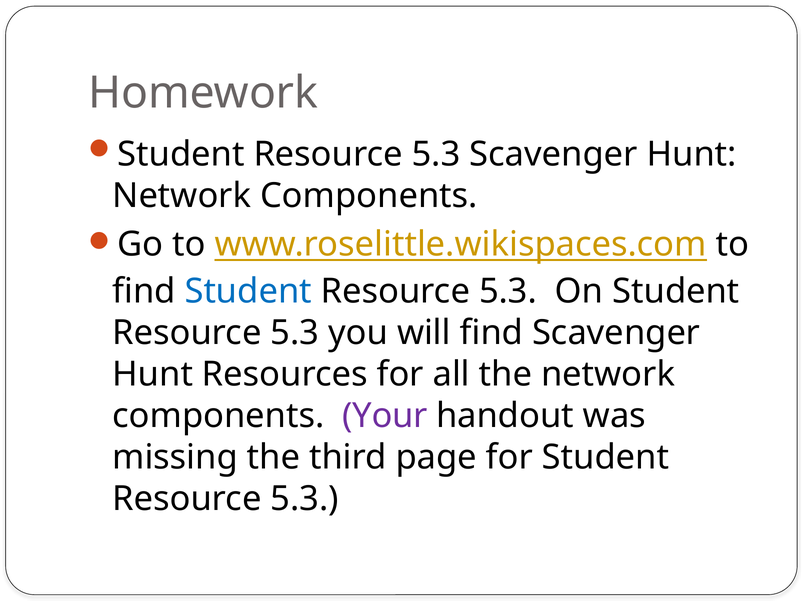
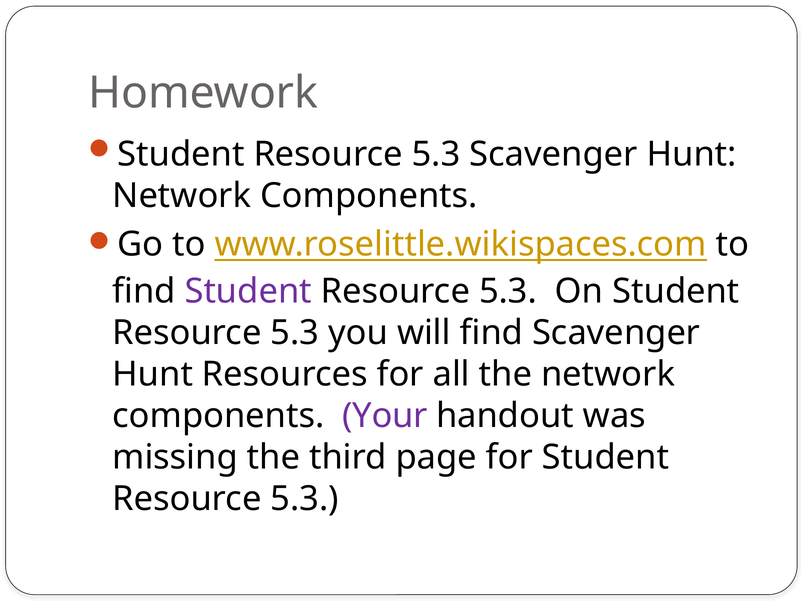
Student colour: blue -> purple (248, 291)
